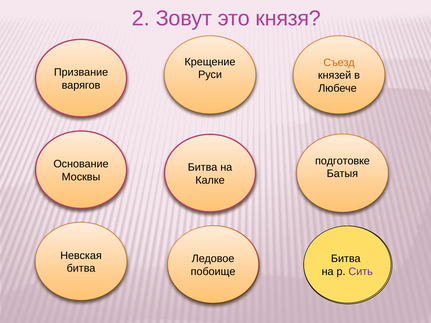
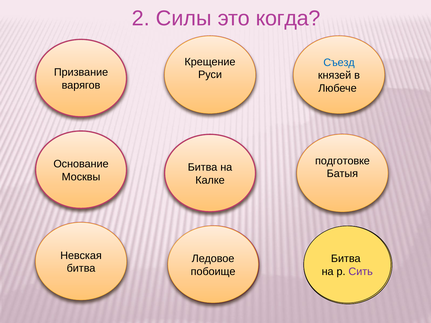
Зовут: Зовут -> Силы (184, 18)
князя: князя -> когда (288, 18)
Съезд colour: orange -> blue (339, 63)
